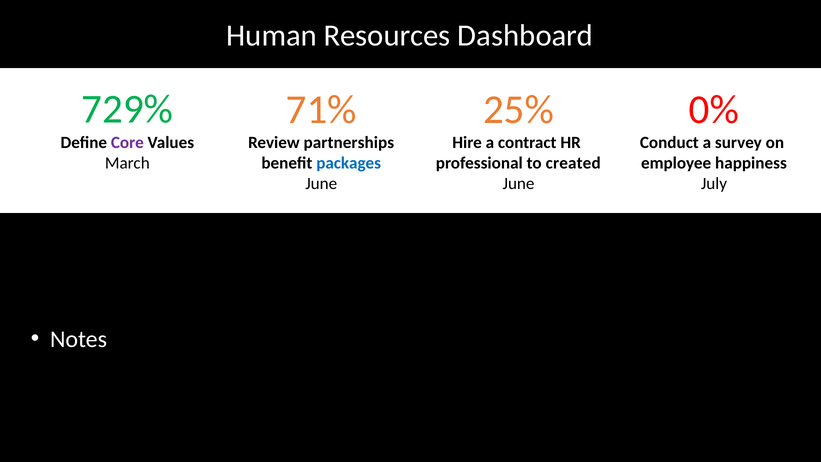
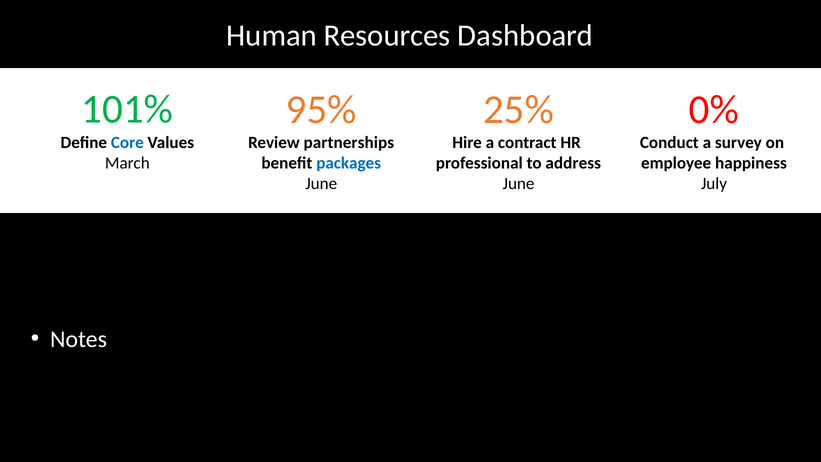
729%: 729% -> 101% (127, 109)
71%: 71% -> 95% (321, 109)
Core colour: purple -> blue (127, 142)
created: created -> address (573, 163)
